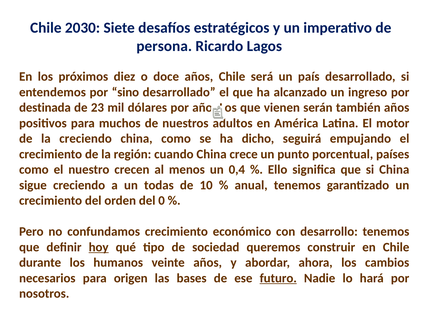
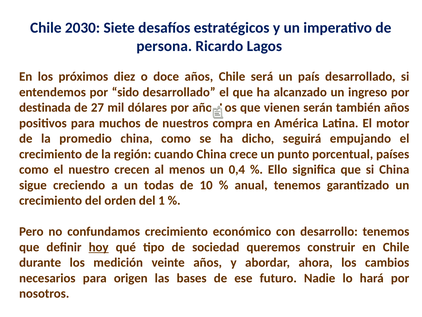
sino: sino -> sido (125, 92)
23: 23 -> 27 (97, 107)
adultos: adultos -> compra (233, 123)
la creciendo: creciendo -> promedio (86, 138)
0: 0 -> 1 (162, 200)
humanos: humanos -> medición (118, 262)
futuro underline: present -> none (278, 278)
